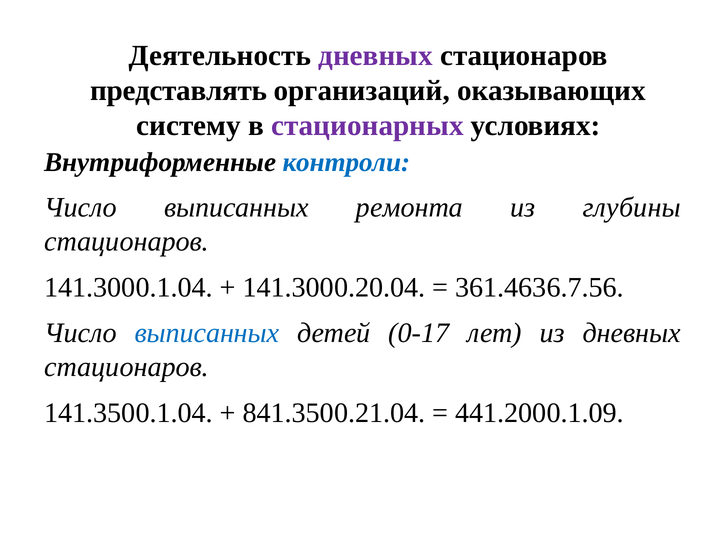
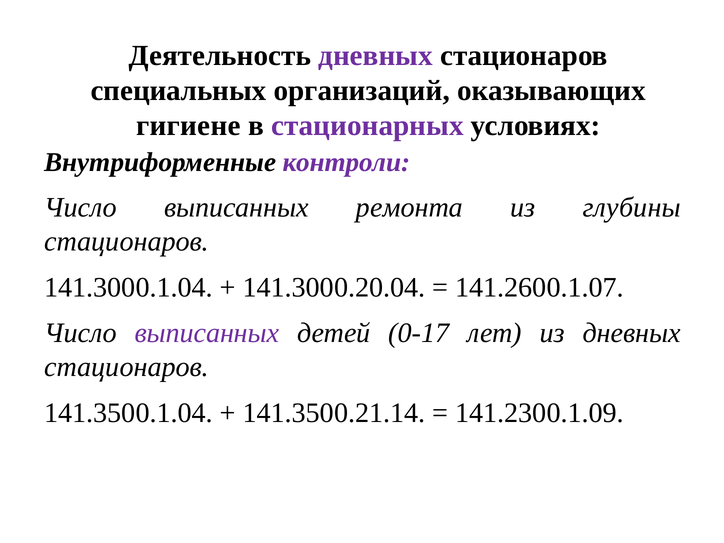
представлять: представлять -> специальных (179, 91)
систему: систему -> гигиене (188, 126)
контроли colour: blue -> purple (347, 162)
361.4636.7.56: 361.4636.7.56 -> 141.2600.1.07 (539, 287)
выписанных colour: blue -> purple (207, 333)
841.3500.21.04: 841.3500.21.04 -> 141.3500.21.14 (334, 413)
441.2000.1.09: 441.2000.1.09 -> 141.2300.1.09 (539, 413)
